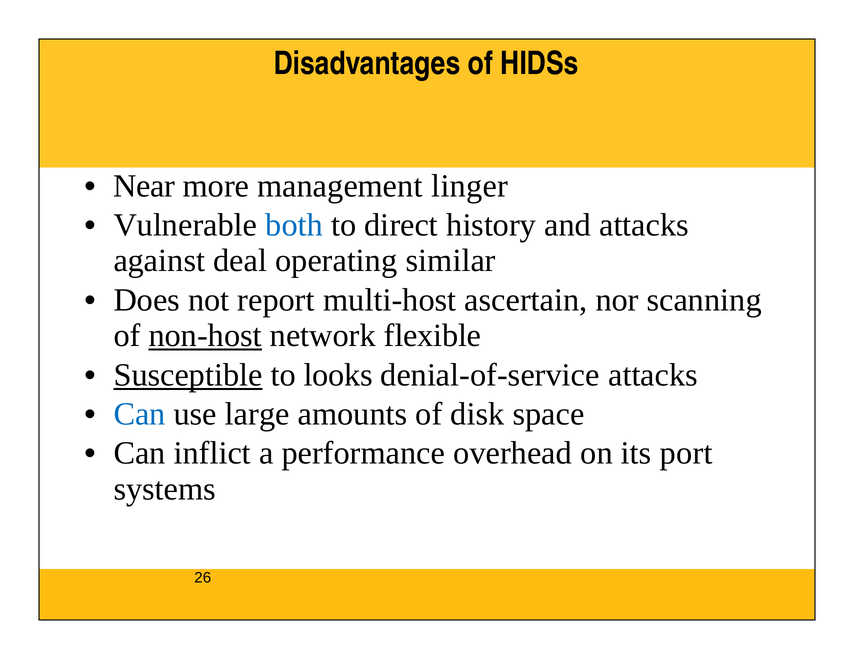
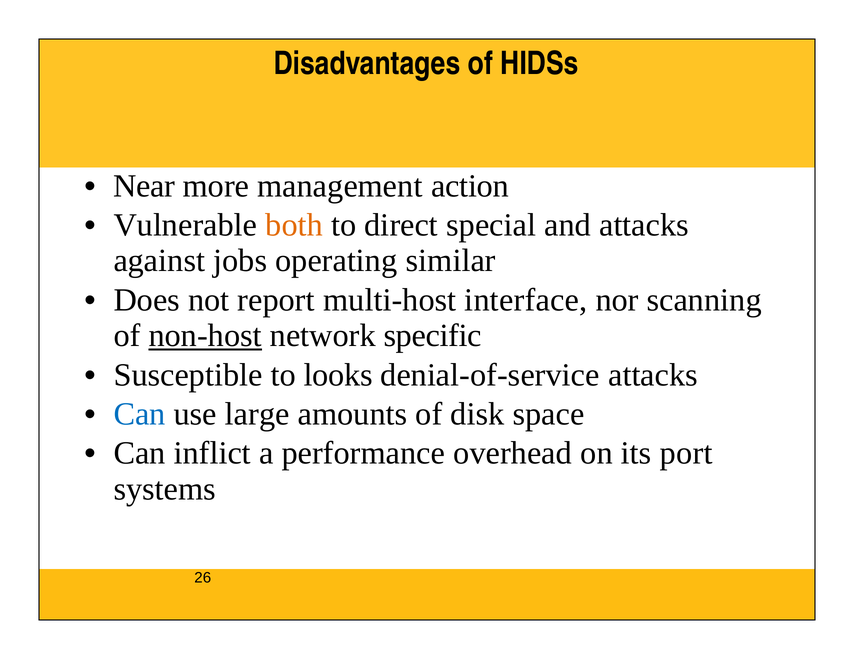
linger: linger -> action (470, 186)
both colour: blue -> orange (294, 225)
history: history -> special (491, 225)
deal: deal -> jobs (240, 261)
ascertain: ascertain -> interface (526, 300)
flexible: flexible -> specific (433, 336)
Susceptible underline: present -> none (188, 375)
